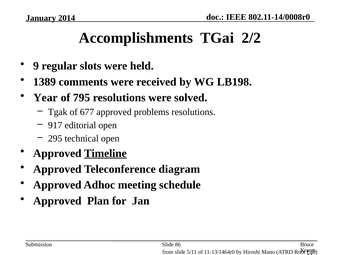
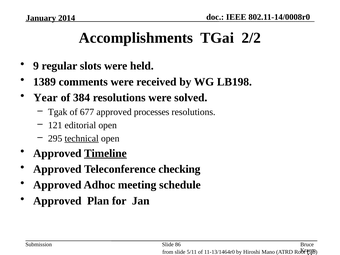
795: 795 -> 384 (82, 98)
problems: problems -> processes (152, 112)
917: 917 -> 121 (55, 125)
technical underline: none -> present (82, 138)
diagram: diagram -> checking (179, 169)
